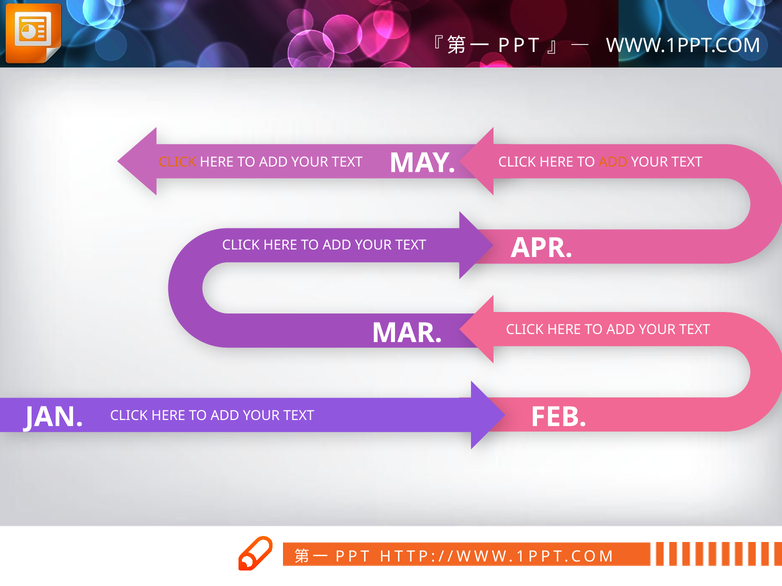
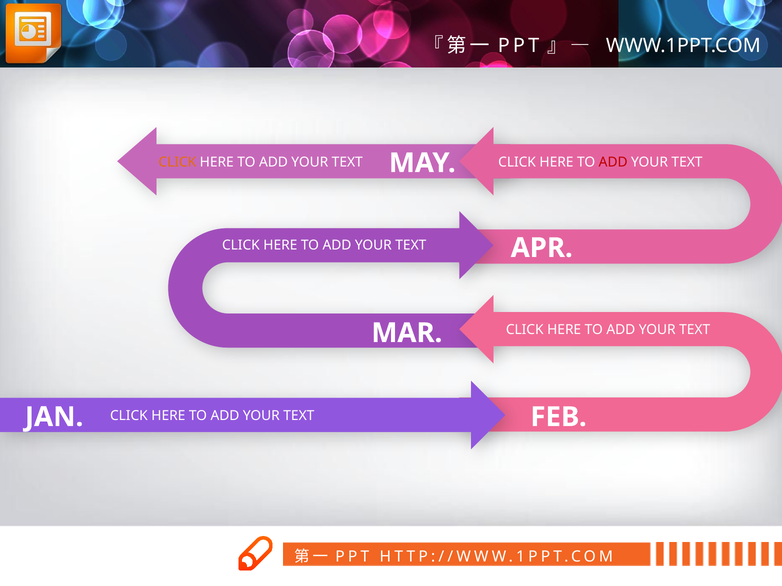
ADD colour: orange -> red (613, 162)
